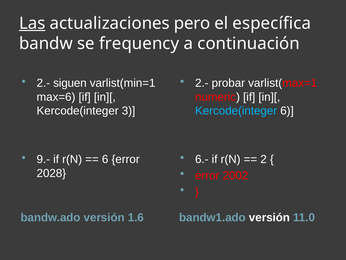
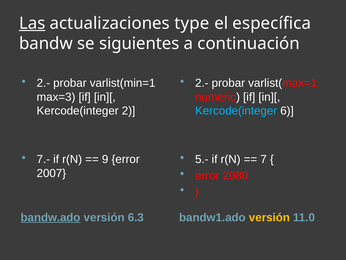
pero: pero -> type (192, 23)
frequency: frequency -> siguientes (139, 43)
siguen: siguen -> probar (70, 83)
max=6: max=6 -> max=3 (56, 97)
3: 3 -> 2 (129, 111)
9.-: 9.- -> 7.- (43, 159)
6: 6 -> 9 (105, 159)
6.-: 6.- -> 5.- (202, 159)
2: 2 -> 7 (264, 159)
2028: 2028 -> 2007 (51, 173)
2002: 2002 -> 2080 (235, 175)
bandw.ado underline: none -> present (51, 217)
1.6: 1.6 -> 6.3 (136, 217)
versión colour: white -> yellow (269, 217)
